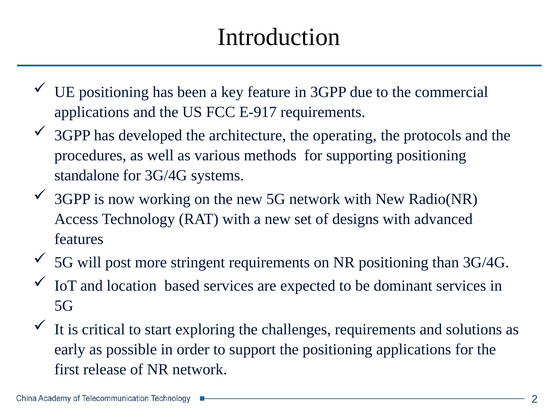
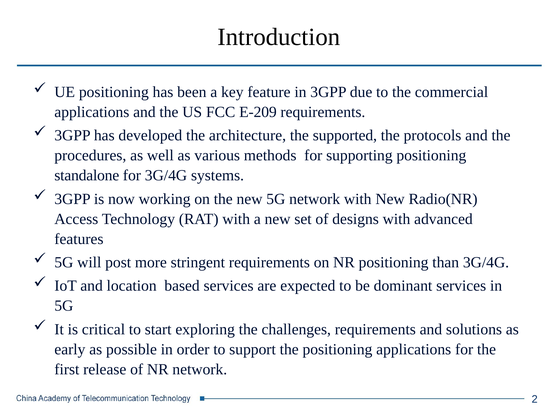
E-917: E-917 -> E-209 (258, 112)
operating: operating -> supported (345, 136)
